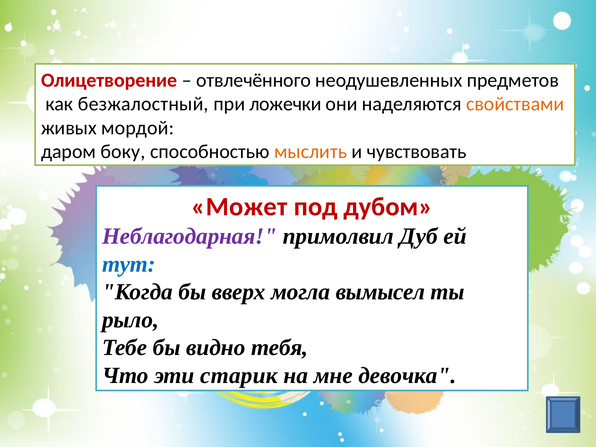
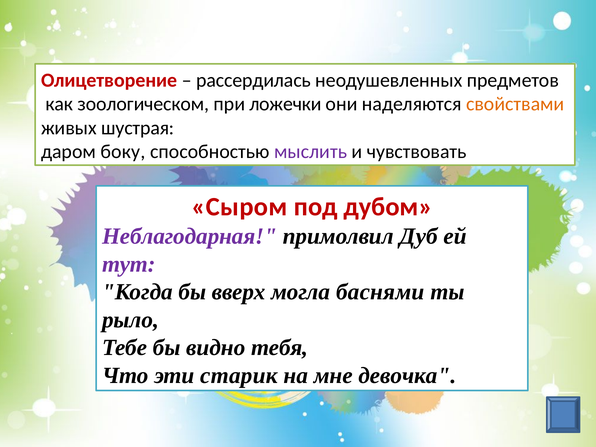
отвлечённого: отвлечённого -> рассердилась (254, 80)
безжалостный: безжалостный -> зоологическом (143, 104)
мордой: мордой -> шустрая (138, 128)
мыслить colour: orange -> purple (311, 152)
Может: Может -> Сыром (239, 207)
тут colour: blue -> purple (129, 264)
вымысел: вымысел -> баснями (380, 292)
